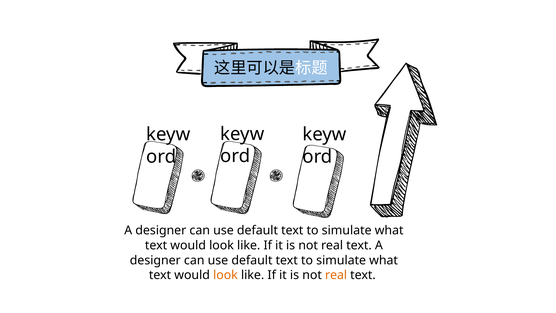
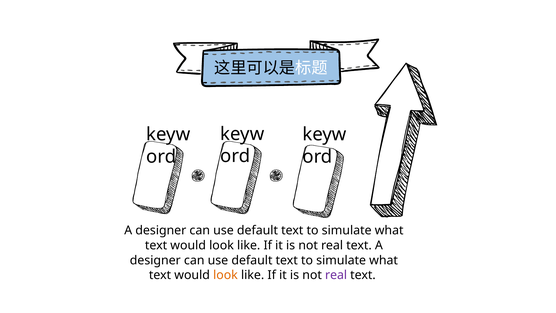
real colour: orange -> purple (336, 275)
